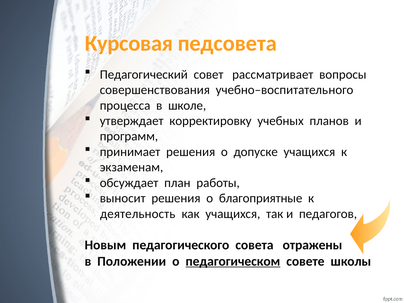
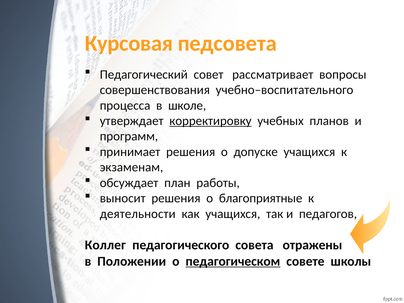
корректировку underline: none -> present (210, 121)
деятельность: деятельность -> деятельности (138, 214)
Новым: Новым -> Коллег (105, 245)
